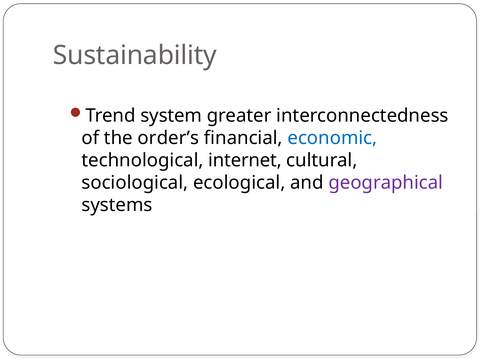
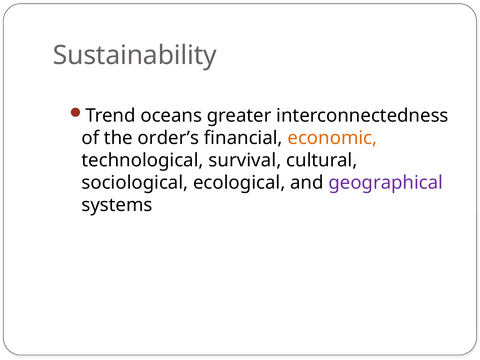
system: system -> oceans (171, 116)
economic colour: blue -> orange (332, 138)
internet: internet -> survival (245, 160)
